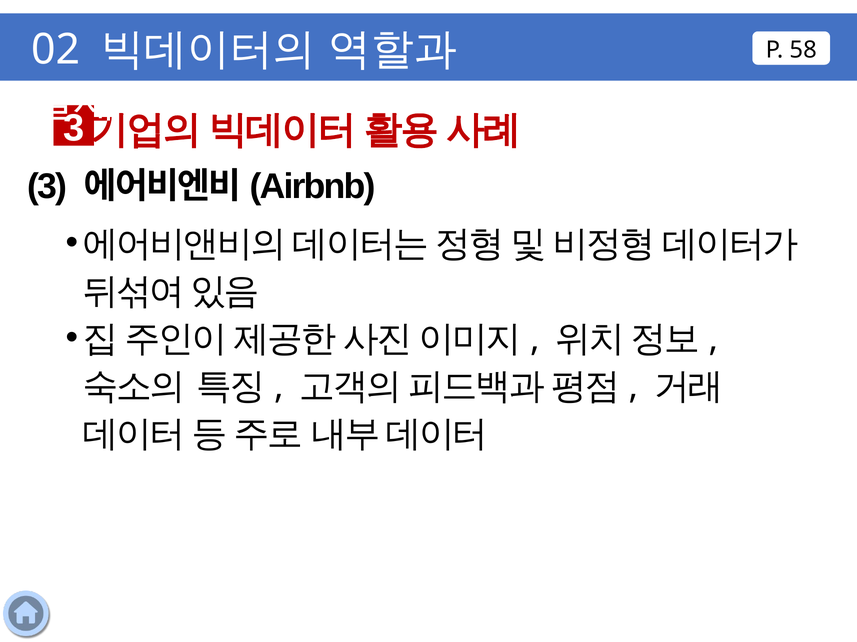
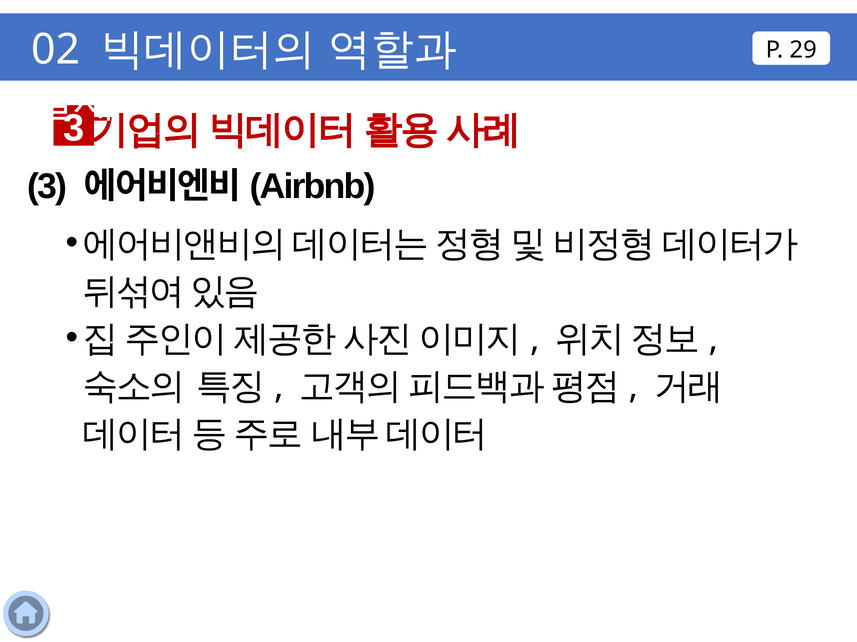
58: 58 -> 29 (803, 50)
